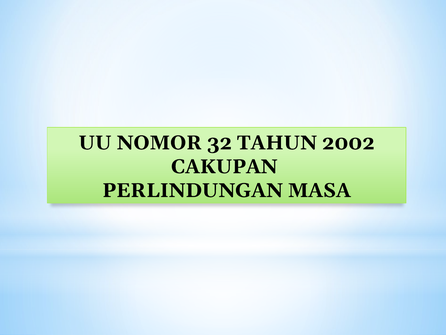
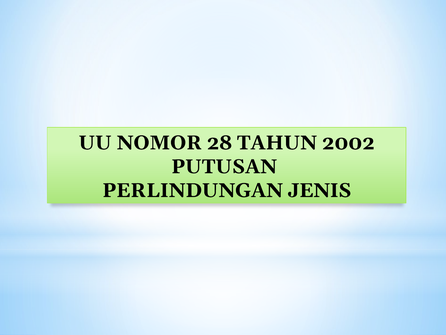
32: 32 -> 28 (220, 143)
CAKUPAN: CAKUPAN -> PUTUSAN (224, 166)
MASA: MASA -> JENIS (319, 190)
